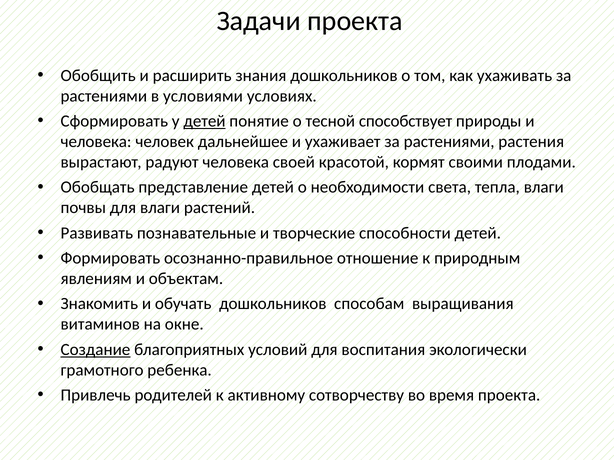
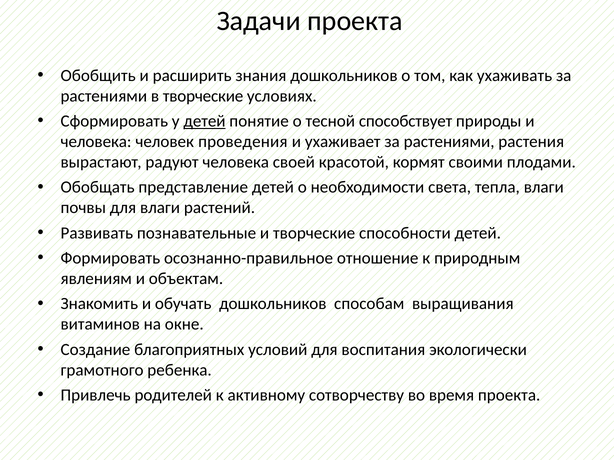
в условиями: условиями -> творческие (203, 96)
дальнейшее: дальнейшее -> проведения (243, 142)
Создание underline: present -> none (95, 350)
